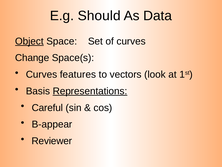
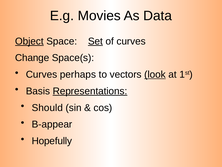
Should: Should -> Movies (99, 16)
Set underline: none -> present (95, 41)
features: features -> perhaps (78, 74)
look underline: none -> present (155, 74)
Careful: Careful -> Should (47, 107)
Reviewer: Reviewer -> Hopefully (52, 141)
